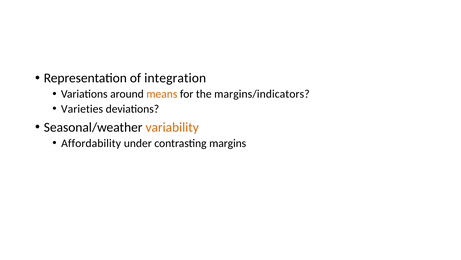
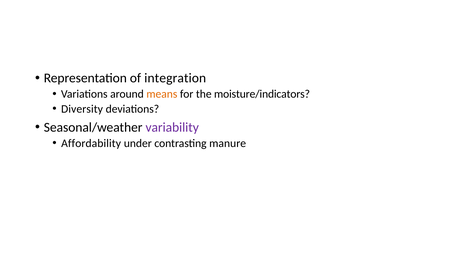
margins/indicators: margins/indicators -> moisture/indicators (262, 94)
Varieties: Varieties -> Diversity (82, 109)
variability colour: orange -> purple (172, 127)
margins: margins -> manure (228, 143)
